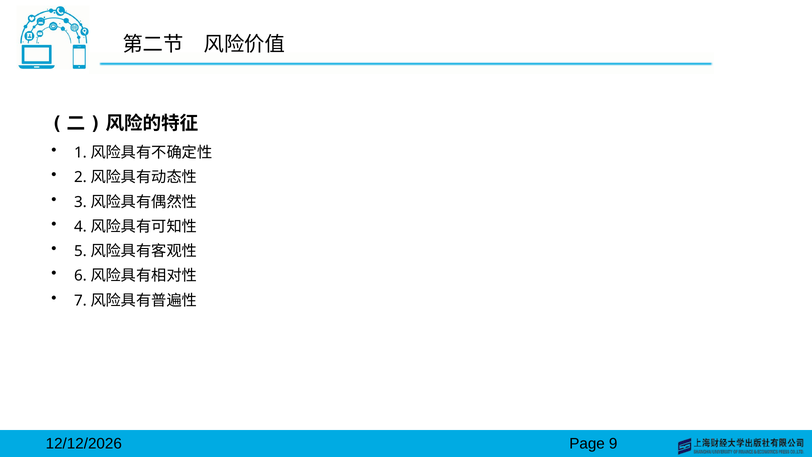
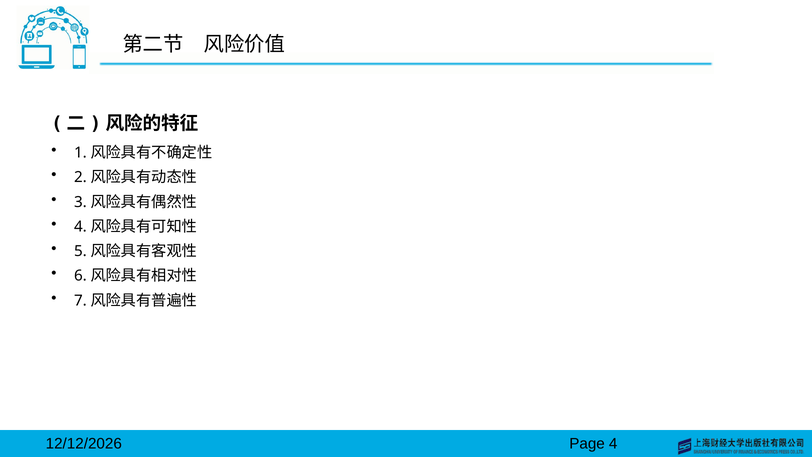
9: 9 -> 4 (613, 443)
